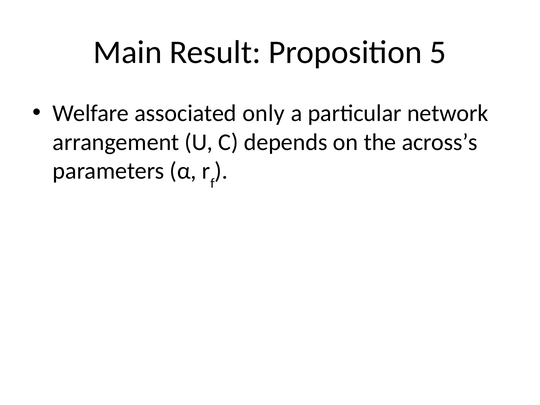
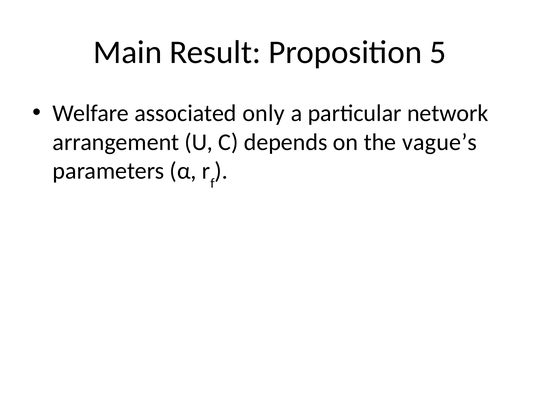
across’s: across’s -> vague’s (439, 142)
